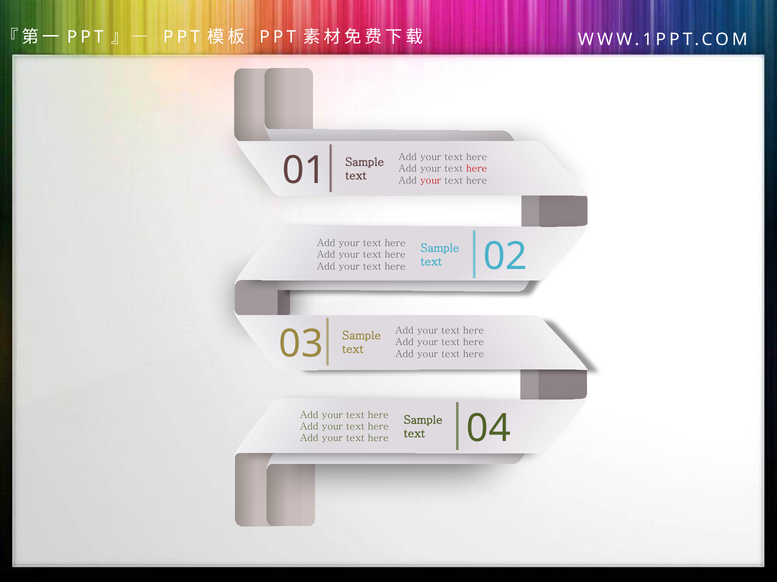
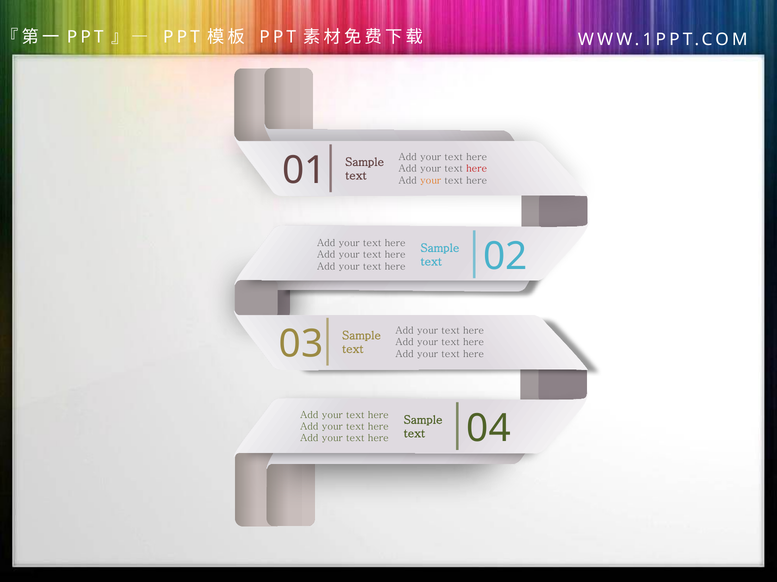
your colour: red -> orange (431, 181)
